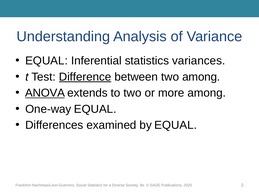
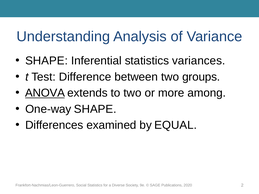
EQUAL: EQUAL -> SHAPE (47, 61)
Difference underline: present -> none (85, 77)
two among: among -> groups (201, 77)
One-way EQUAL: EQUAL -> SHAPE (95, 109)
